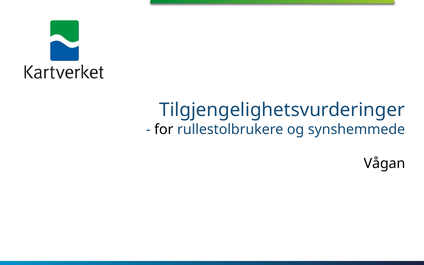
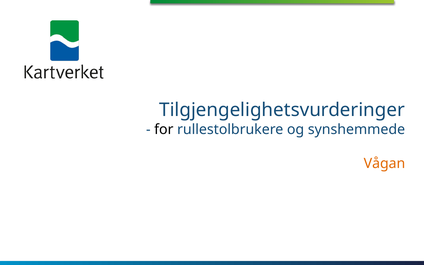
Vågan colour: black -> orange (385, 163)
